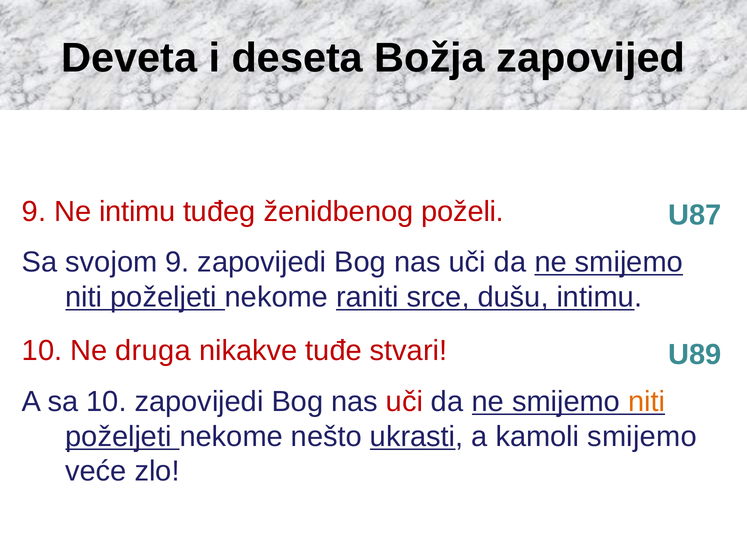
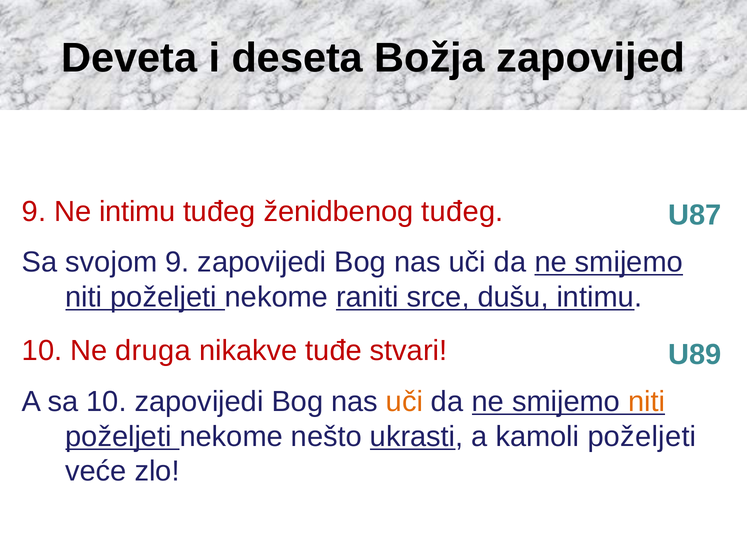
ženidbenog poželi: poželi -> tuđeg (462, 212)
uči colour: red -> orange (405, 402)
kamoli smijemo: smijemo -> poželjeti (642, 437)
